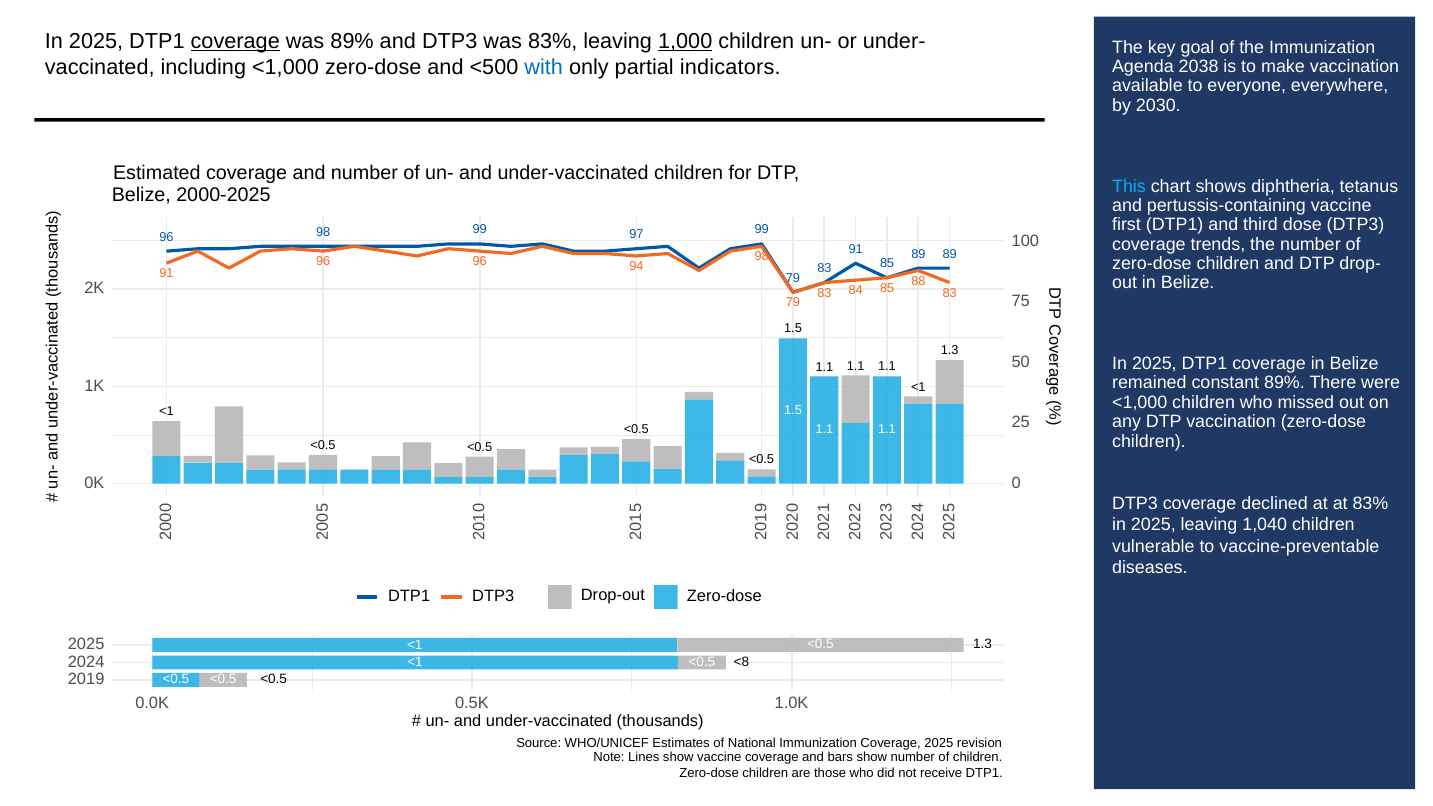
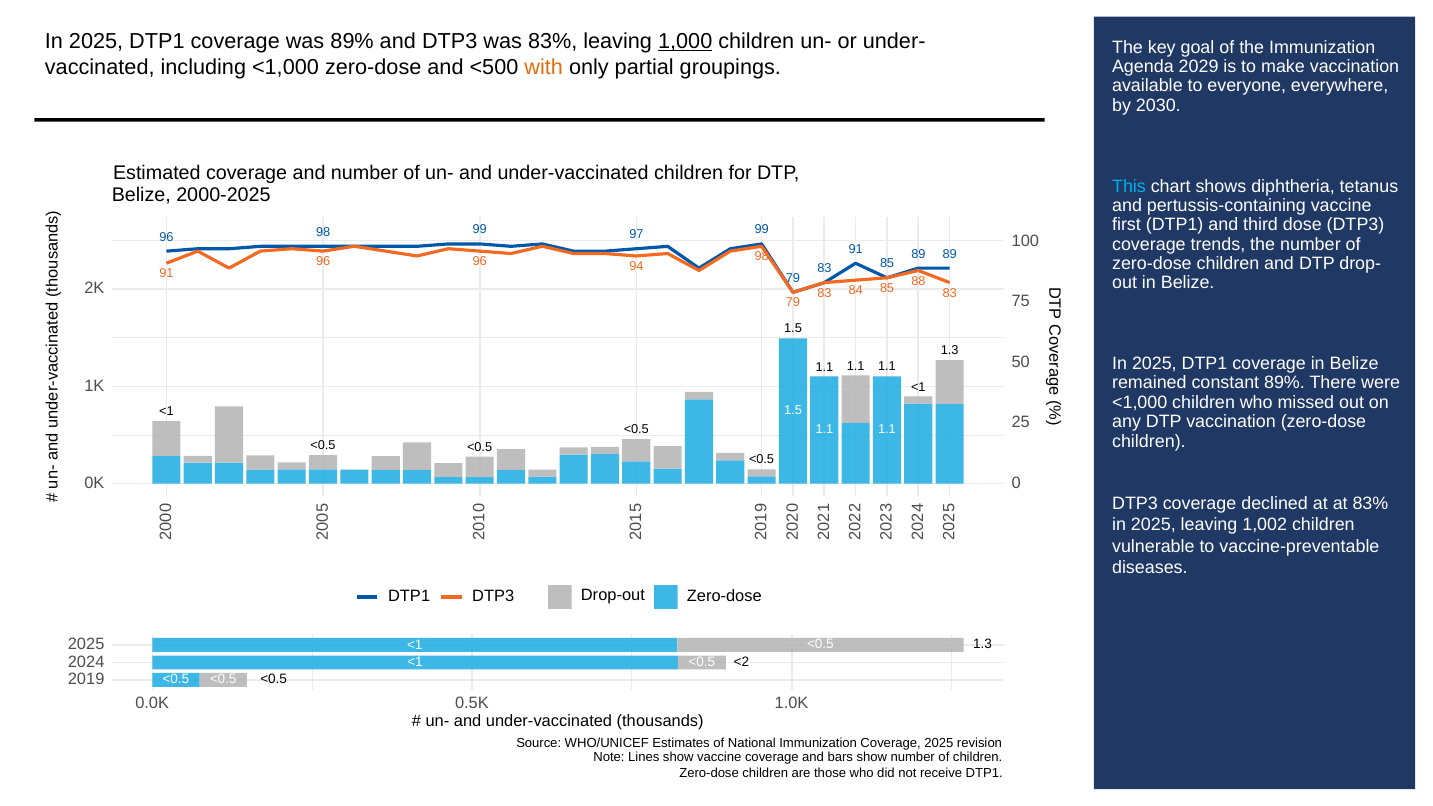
coverage underline: present -> none (235, 41)
with colour: blue -> orange (544, 67)
indicators: indicators -> groupings (730, 67)
2038: 2038 -> 2029 (1199, 66)
1,040: 1,040 -> 1,002 (1265, 525)
<8: <8 -> <2 (741, 662)
